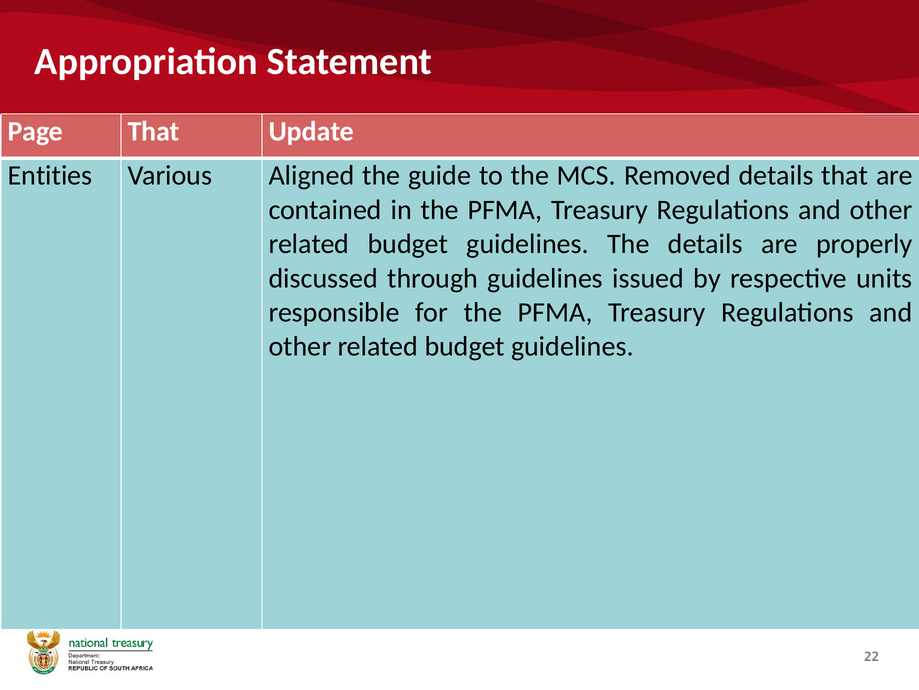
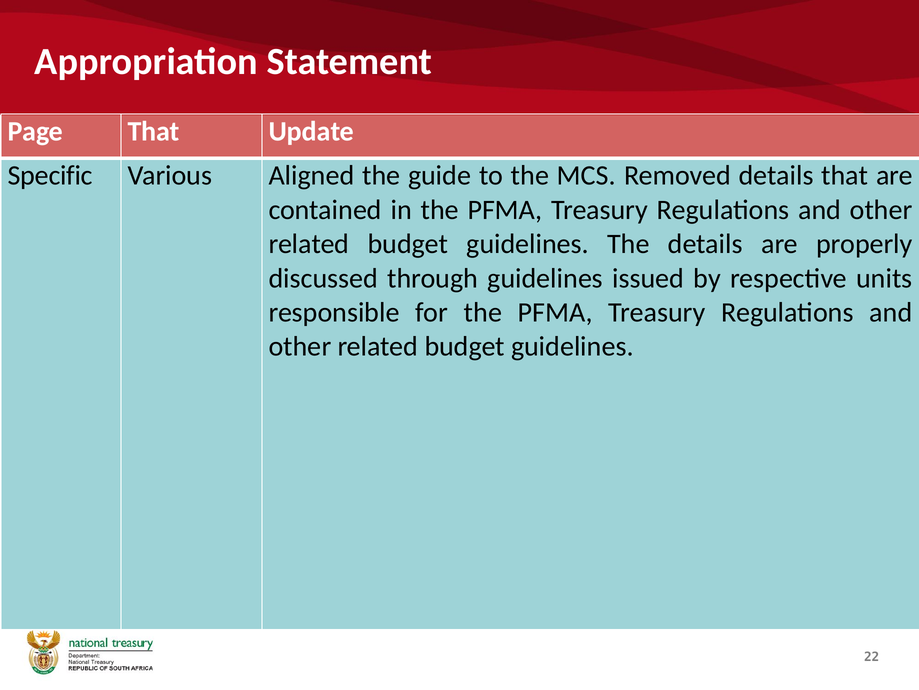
Entities: Entities -> Specific (50, 176)
